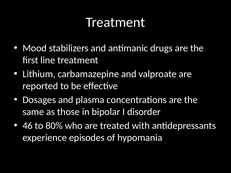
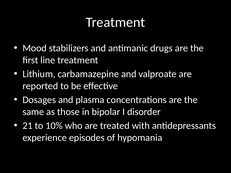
46: 46 -> 21 (28, 126)
80%: 80% -> 10% (54, 126)
